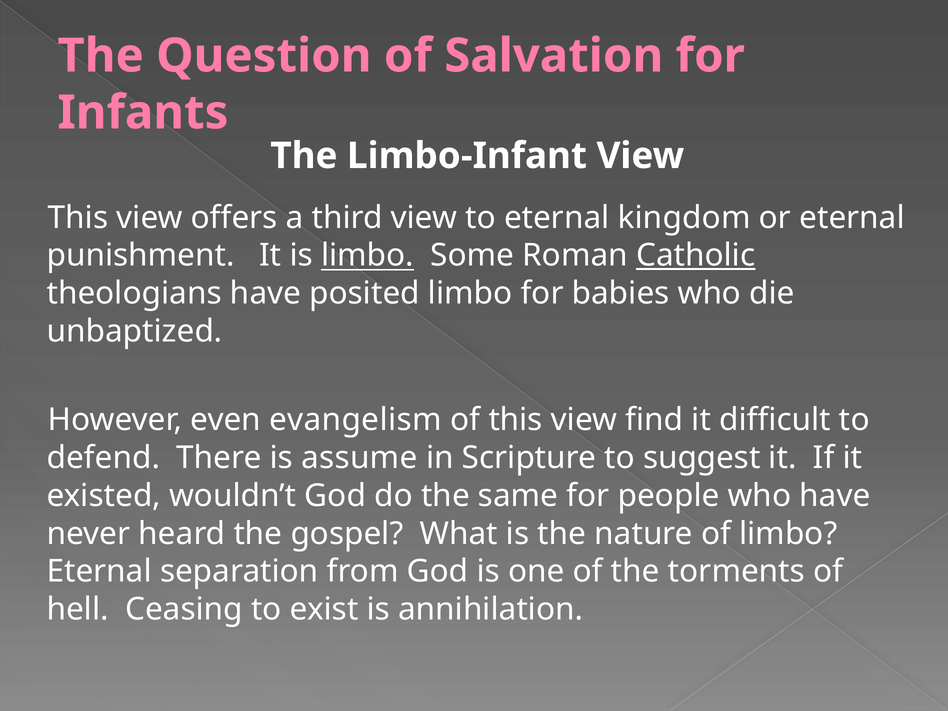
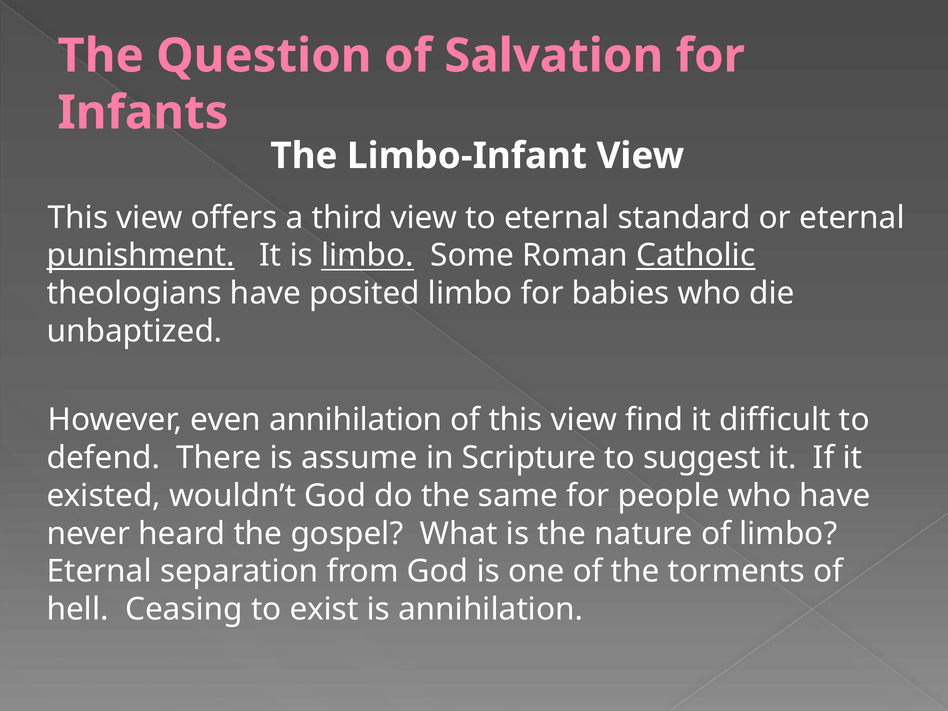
kingdom: kingdom -> standard (684, 218)
punishment underline: none -> present (141, 256)
even evangelism: evangelism -> annihilation (356, 420)
